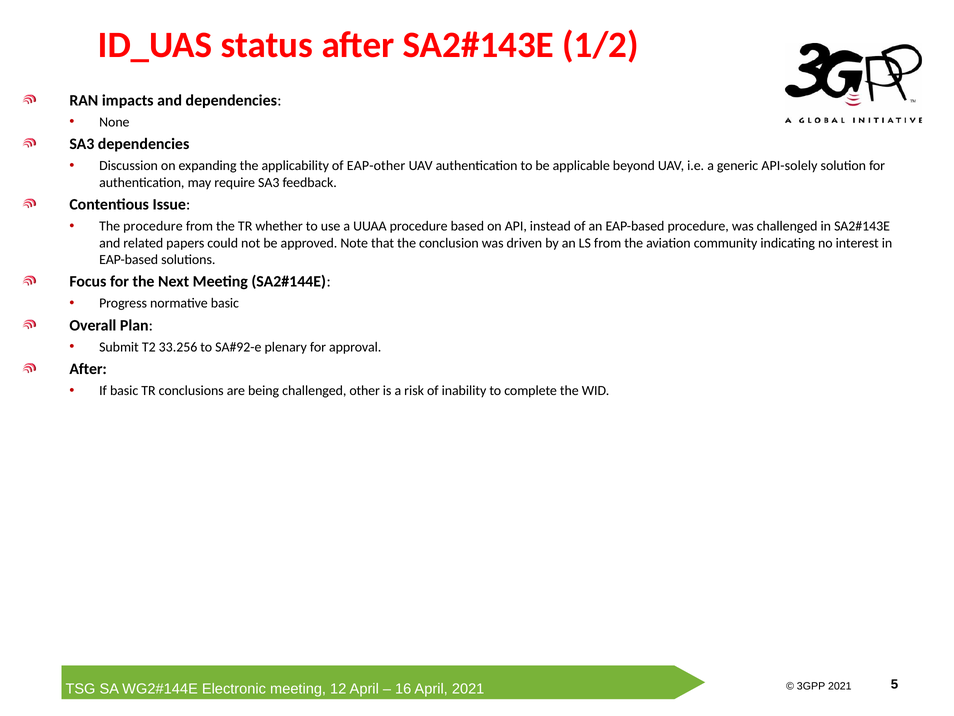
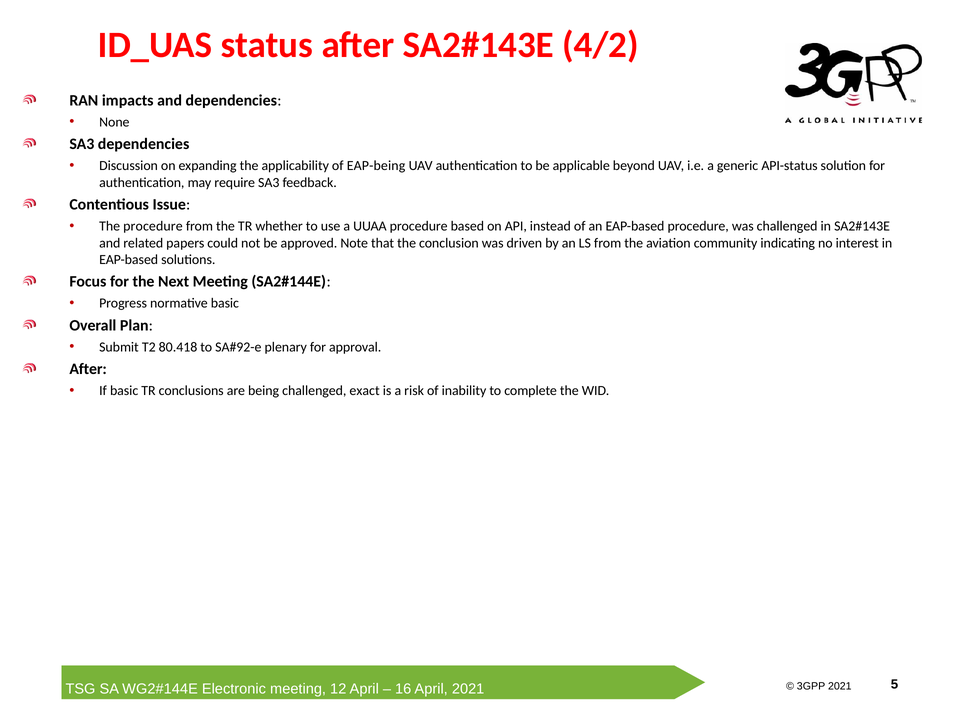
1/2: 1/2 -> 4/2 (601, 45)
EAP-other: EAP-other -> EAP-being (376, 166)
API-solely: API-solely -> API-status (790, 166)
33.256: 33.256 -> 80.418 (178, 347)
other: other -> exact (365, 391)
